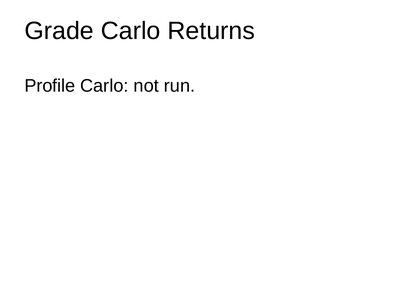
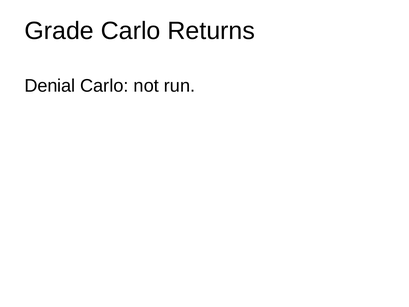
Profile: Profile -> Denial (50, 86)
